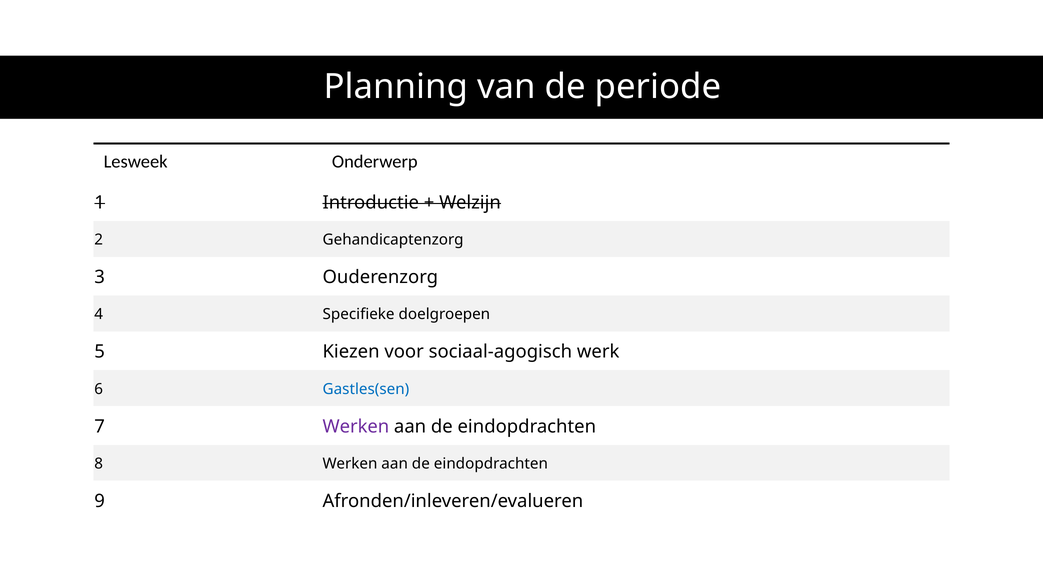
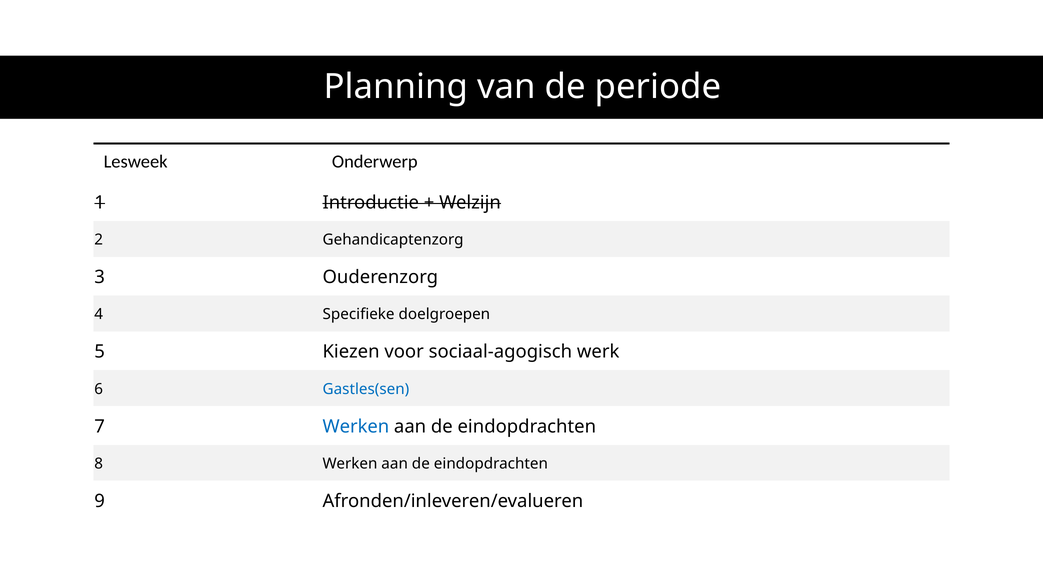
Werken colour: purple -> blue (356, 426)
